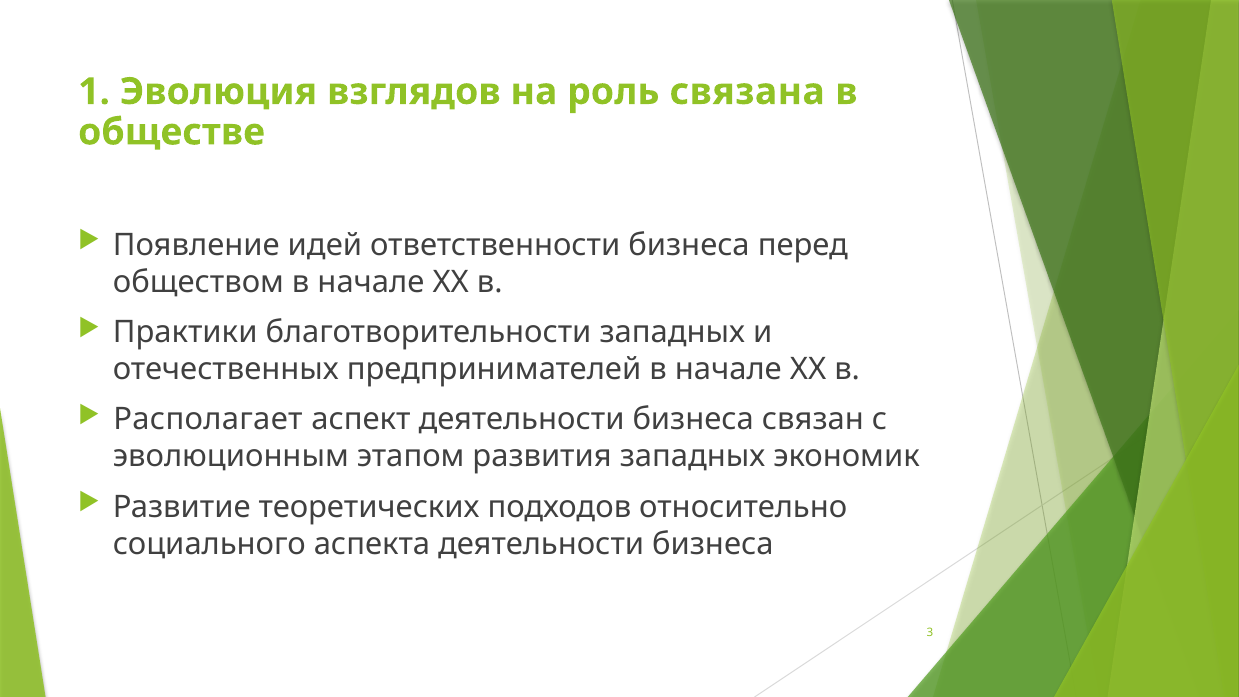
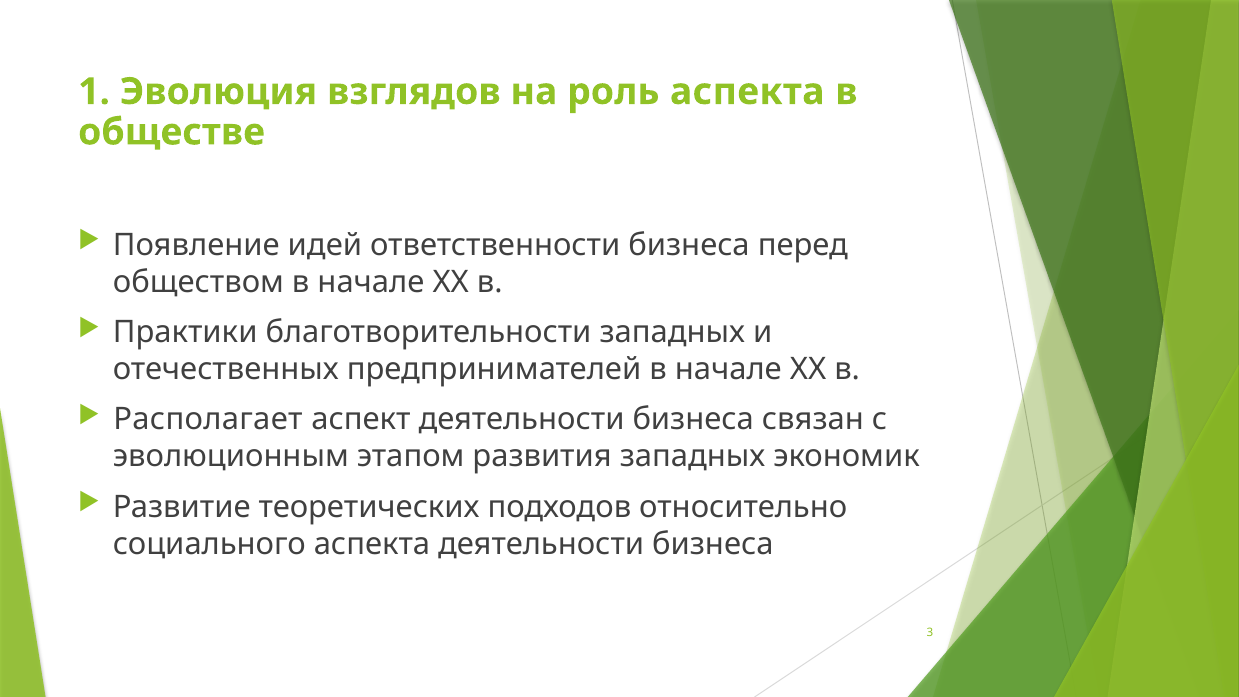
роль связана: связана -> аспекта (747, 92)
